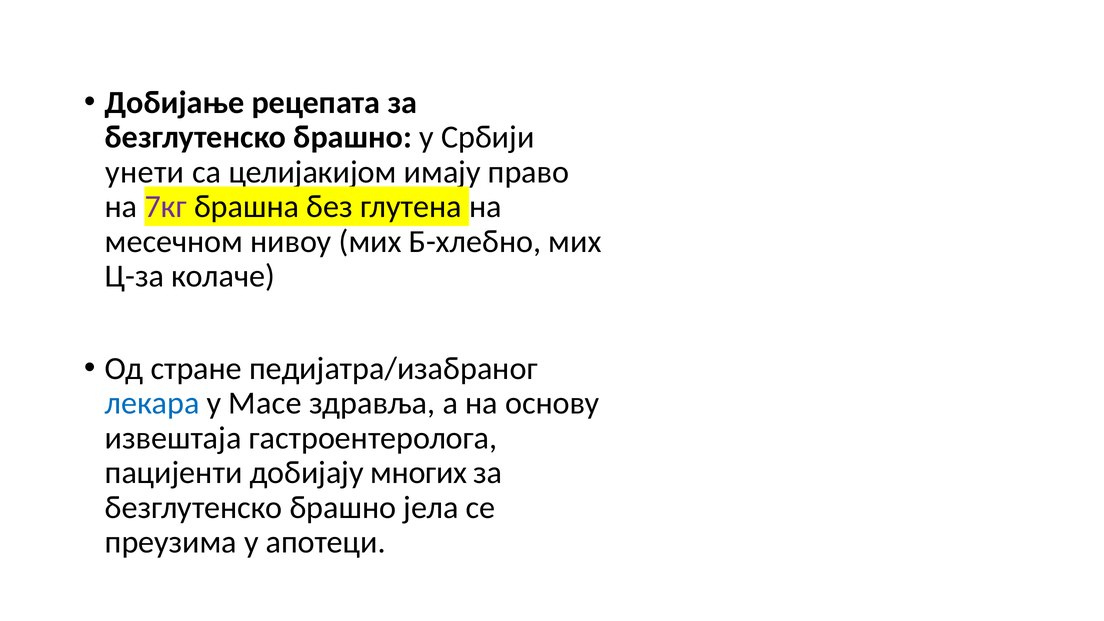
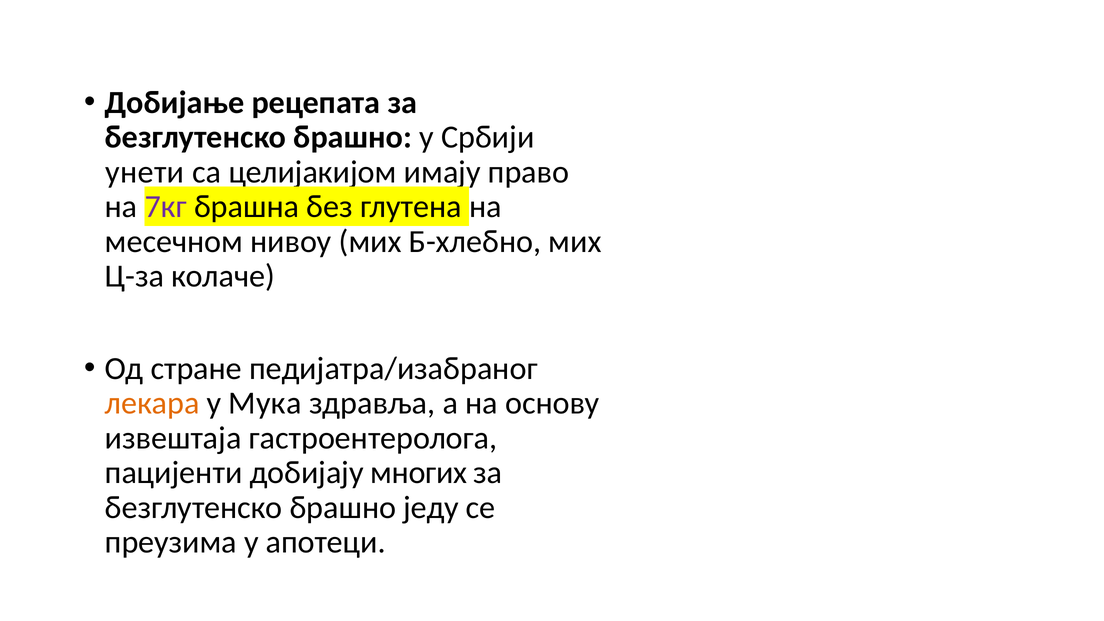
лекара colour: blue -> orange (152, 403)
Масе: Масе -> Мука (265, 403)
јела: јела -> једу (431, 507)
